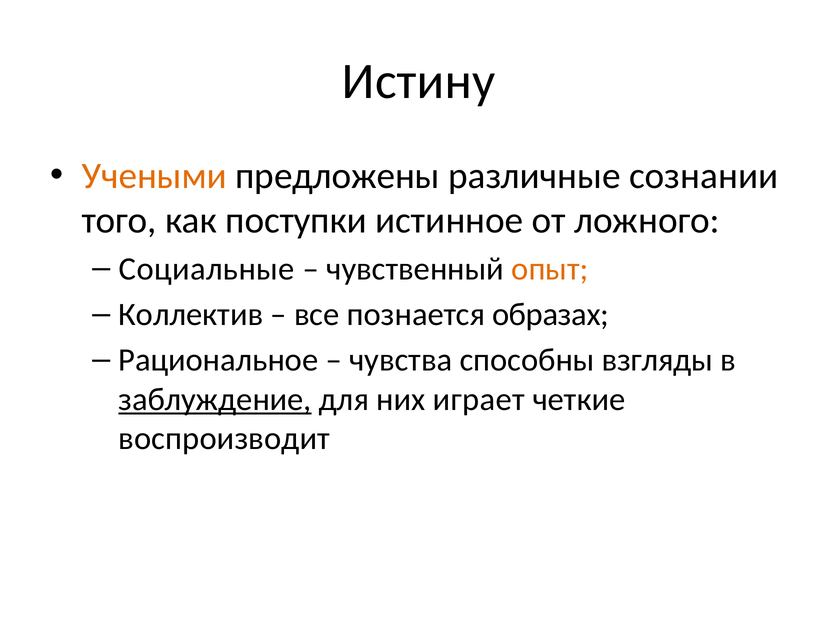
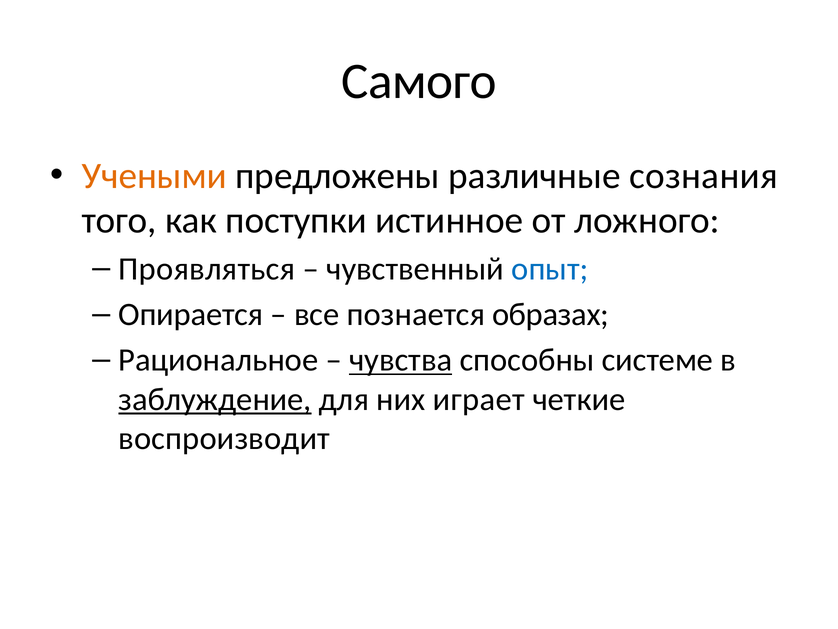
Истину: Истину -> Самого (419, 81)
сознании: сознании -> сознания (704, 176)
Социальные: Социальные -> Проявляться (207, 269)
опыт colour: orange -> blue (550, 269)
Коллектив: Коллектив -> Опирается (191, 314)
чувства underline: none -> present (401, 360)
взгляды: взгляды -> системе (657, 360)
